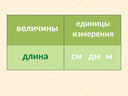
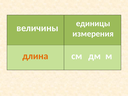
длина colour: green -> orange (35, 56)
